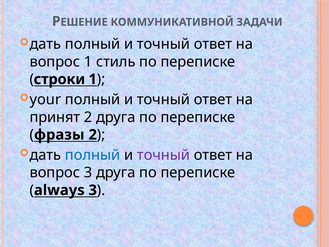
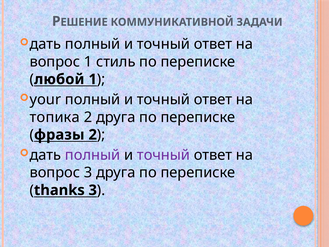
строки: строки -> любой (59, 79)
принят: принят -> топика (55, 117)
полный colour: blue -> purple (93, 155)
always: always -> thanks (59, 190)
